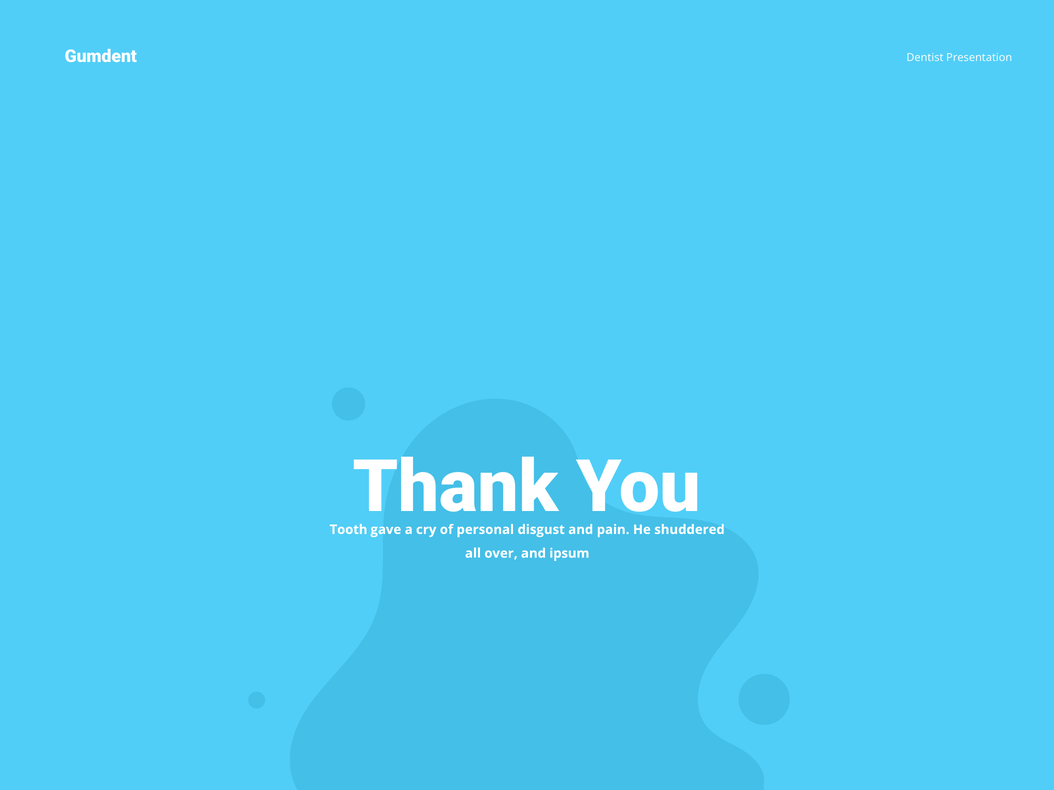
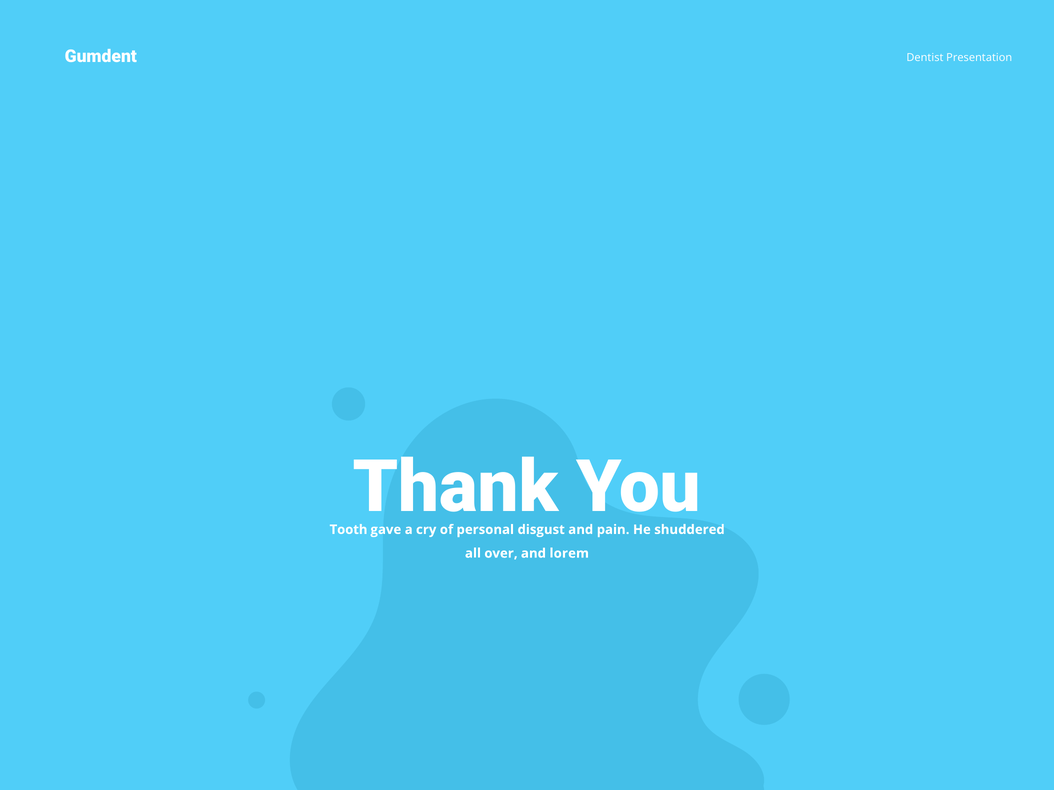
ipsum: ipsum -> lorem (569, 554)
